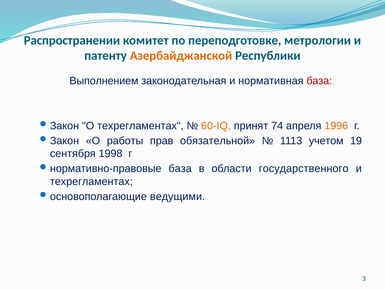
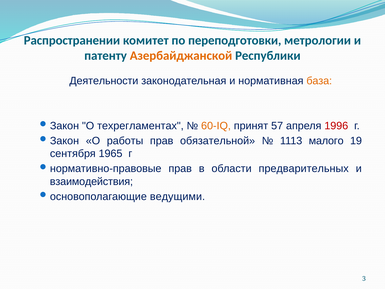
переподготовке: переподготовке -> переподготовки (235, 40)
Выполнением: Выполнением -> Деятельности (104, 81)
база colour: red -> orange (319, 81)
74: 74 -> 57 (277, 126)
1996 colour: orange -> red (336, 126)
учетом: учетом -> малого (326, 141)
1998: 1998 -> 1965 (111, 153)
база: база -> прав (180, 168)
государственного: государственного -> предварительных (304, 168)
техрегламентах: техрегламентах -> взаимодействия (91, 181)
